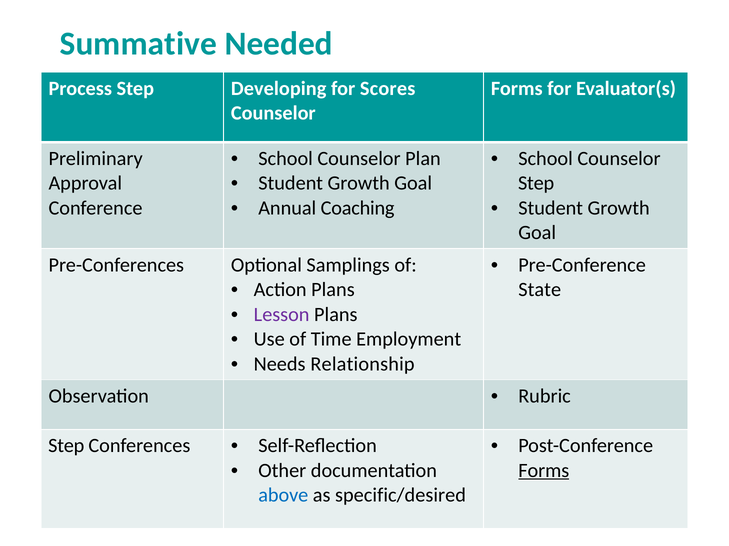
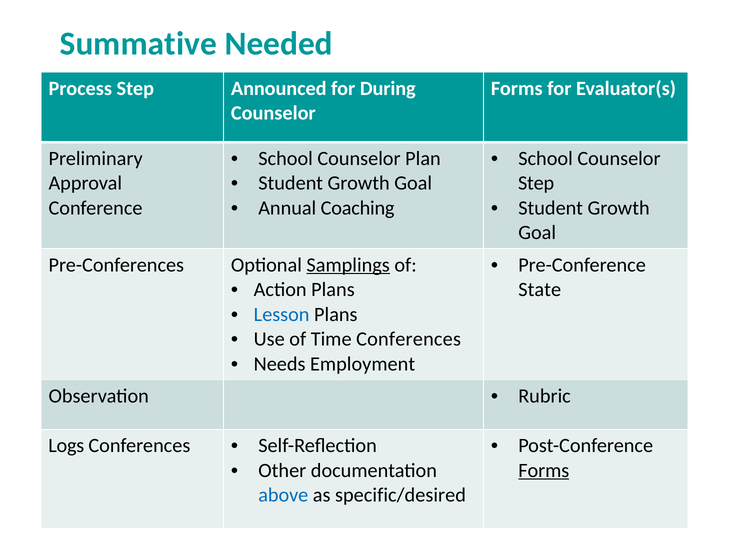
Developing: Developing -> Announced (279, 88)
Scores: Scores -> During (388, 88)
Samplings underline: none -> present (348, 265)
Lesson colour: purple -> blue (282, 315)
Time Employment: Employment -> Conferences (409, 340)
Relationship: Relationship -> Employment (363, 364)
Step: Step -> Logs (66, 446)
